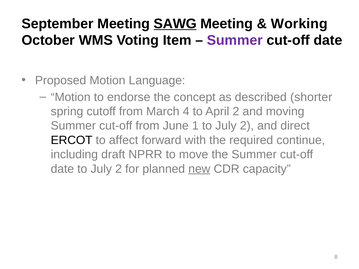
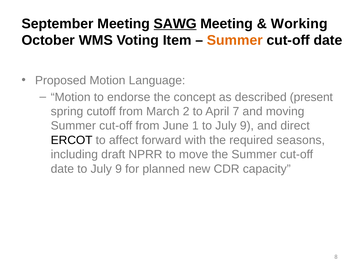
Summer colour: purple -> orange (235, 40)
shorter: shorter -> present (311, 97)
4: 4 -> 2 (186, 112)
April 2: 2 -> 7 (236, 112)
1 to July 2: 2 -> 9 (247, 126)
continue: continue -> seasons (301, 140)
date to July 2: 2 -> 9 (119, 169)
new underline: present -> none (199, 169)
